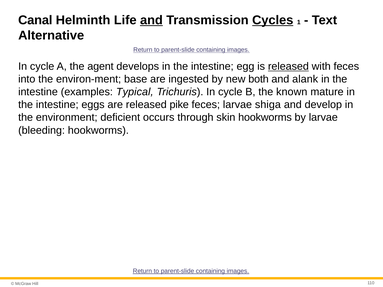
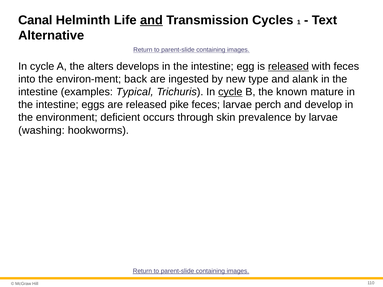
Cycles underline: present -> none (273, 20)
agent: agent -> alters (100, 66)
base: base -> back (136, 79)
both: both -> type (258, 79)
cycle underline: none -> present (230, 92)
shiga: shiga -> perch (268, 105)
skin hookworms: hookworms -> prevalence (265, 118)
bleeding: bleeding -> washing (41, 130)
